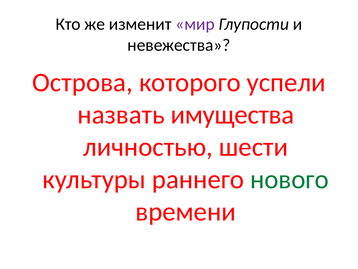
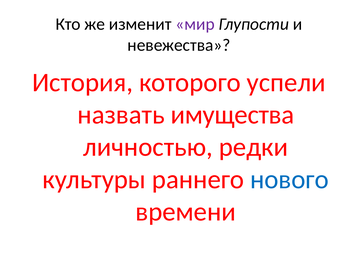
Острова: Острова -> История (82, 82)
шести: шести -> редки (254, 147)
нового colour: green -> blue (289, 179)
